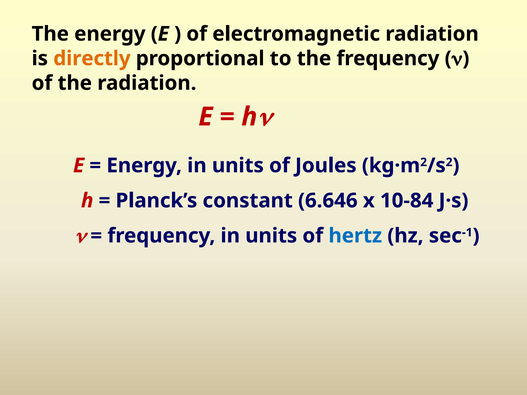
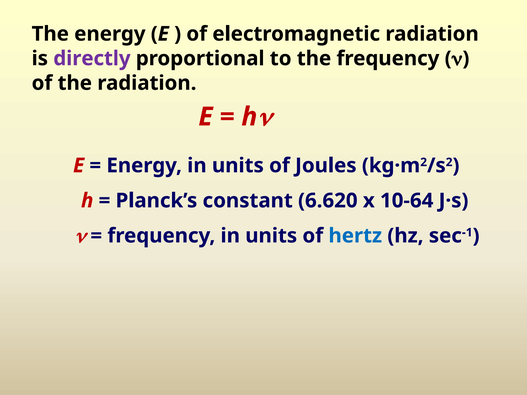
directly colour: orange -> purple (92, 59)
6.646: 6.646 -> 6.620 (328, 201)
10-84: 10-84 -> 10-64 (407, 201)
